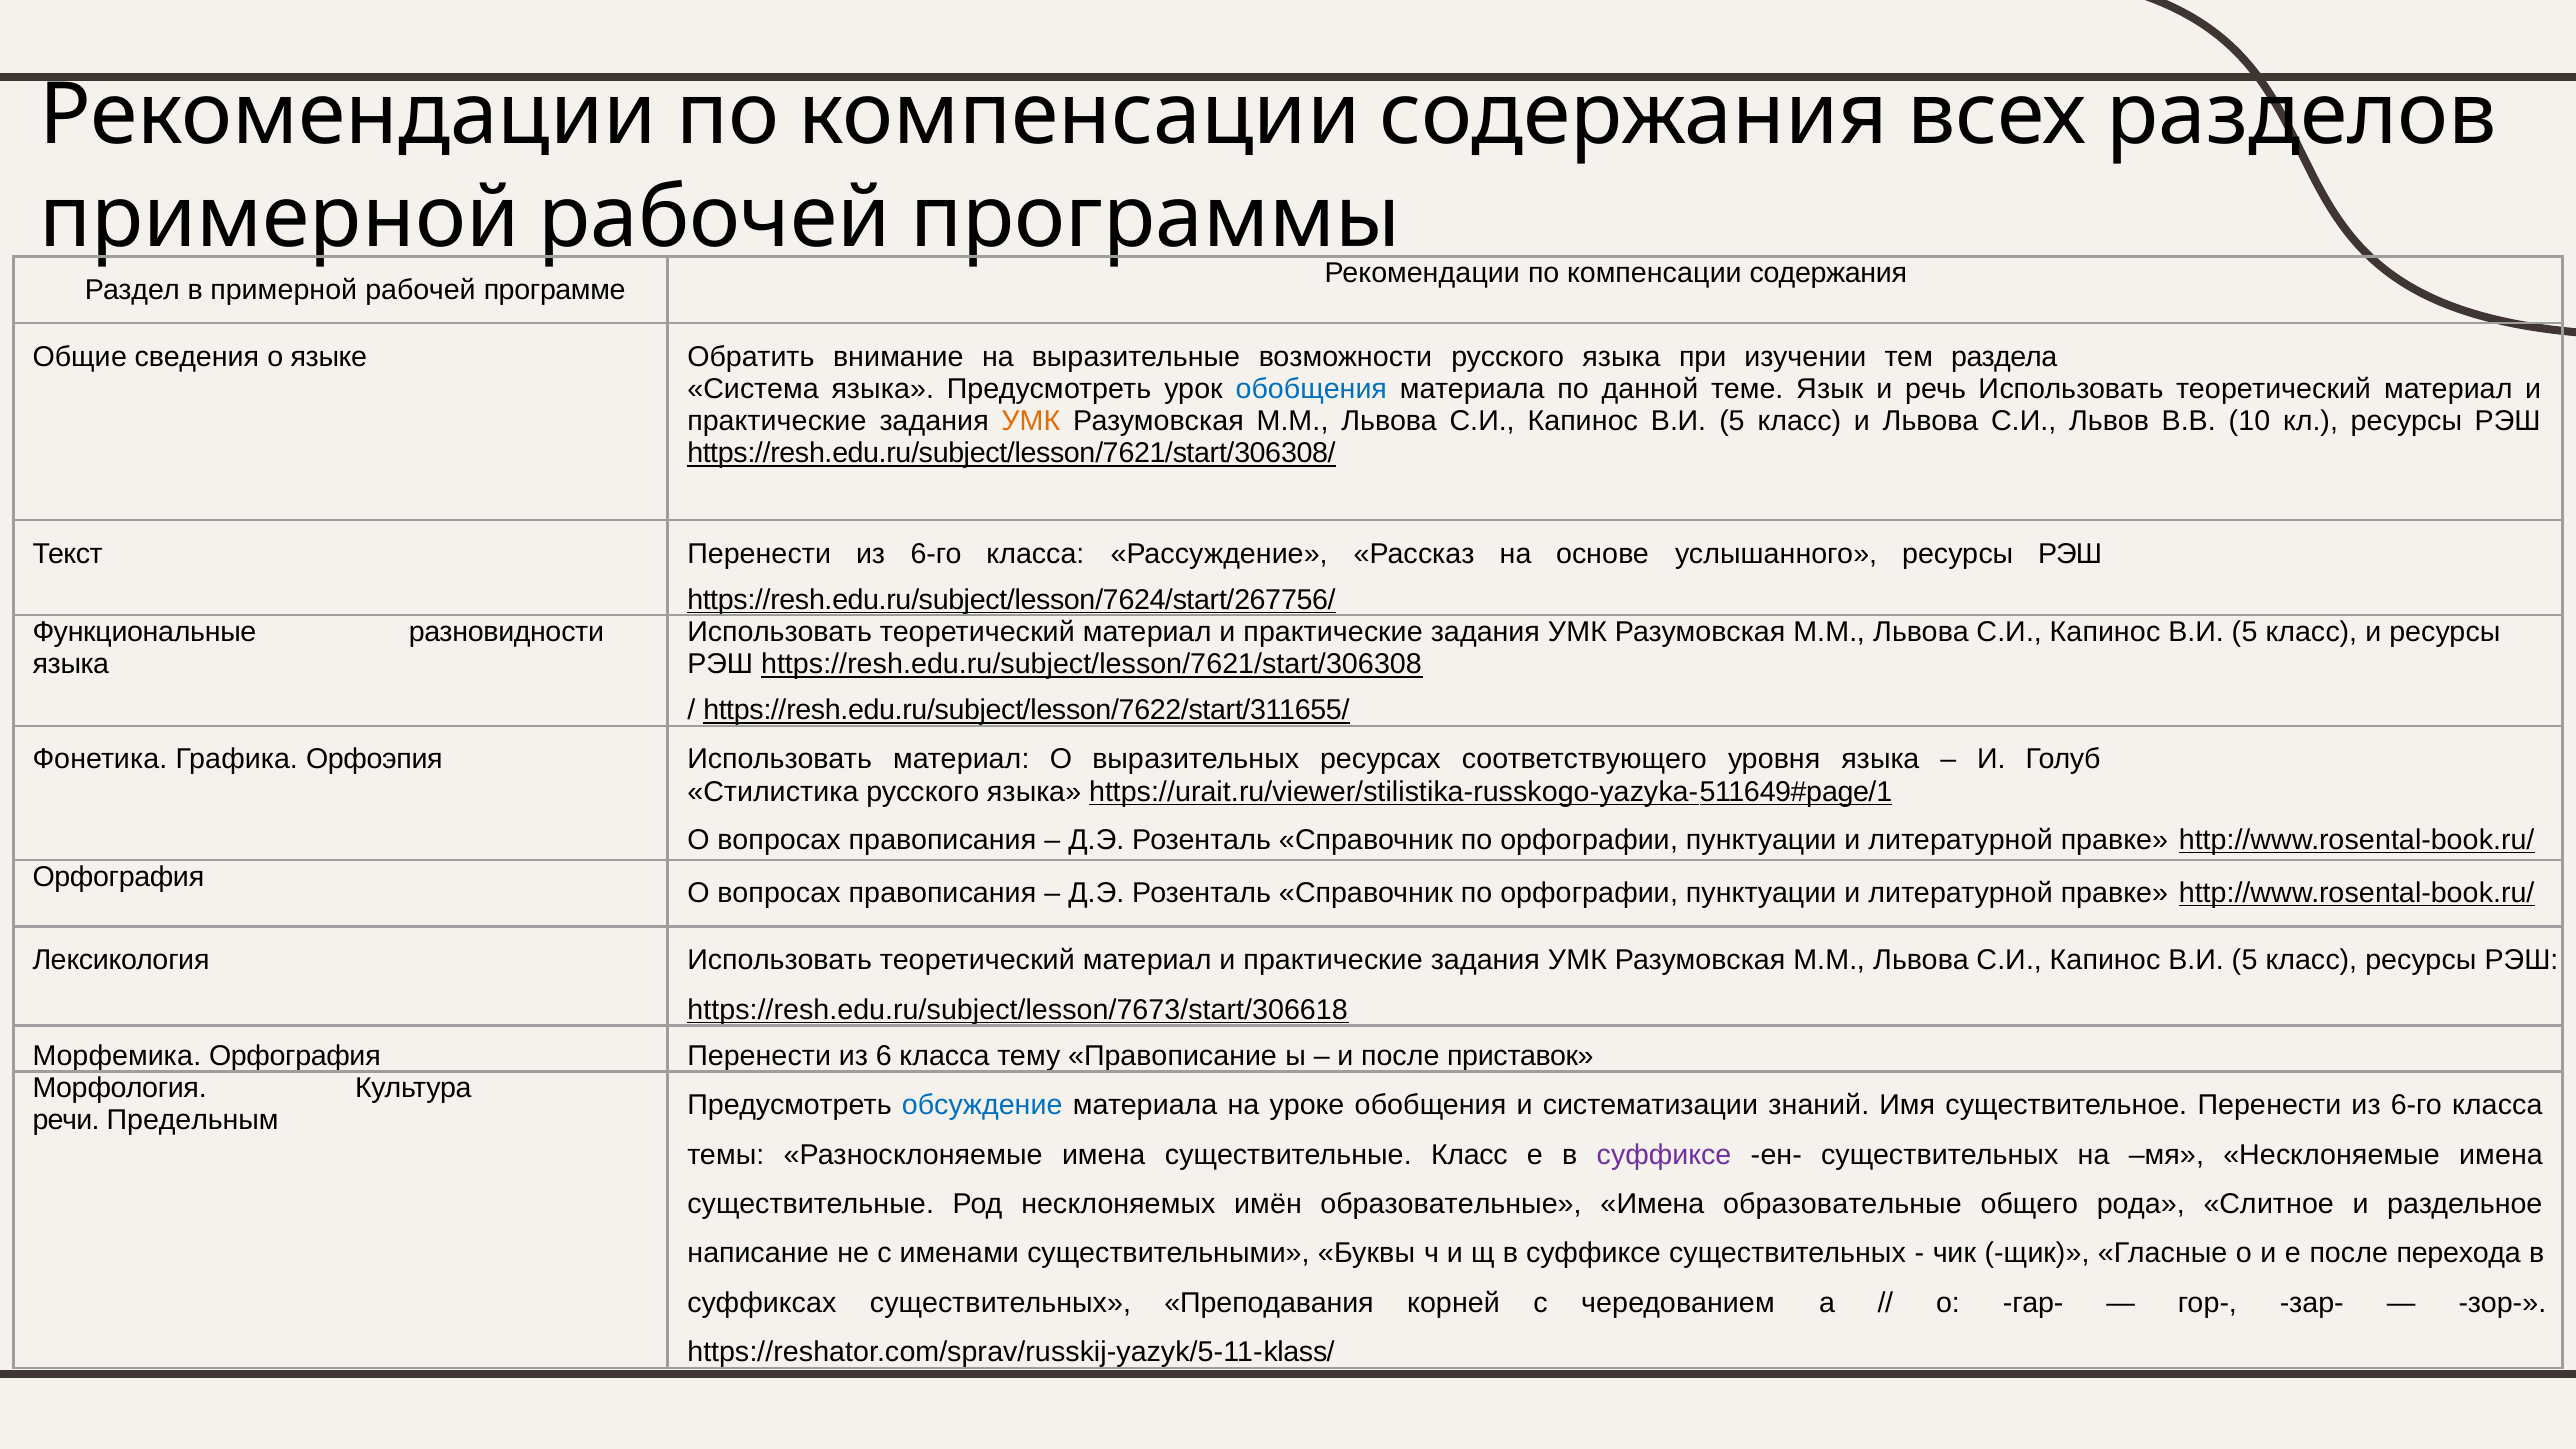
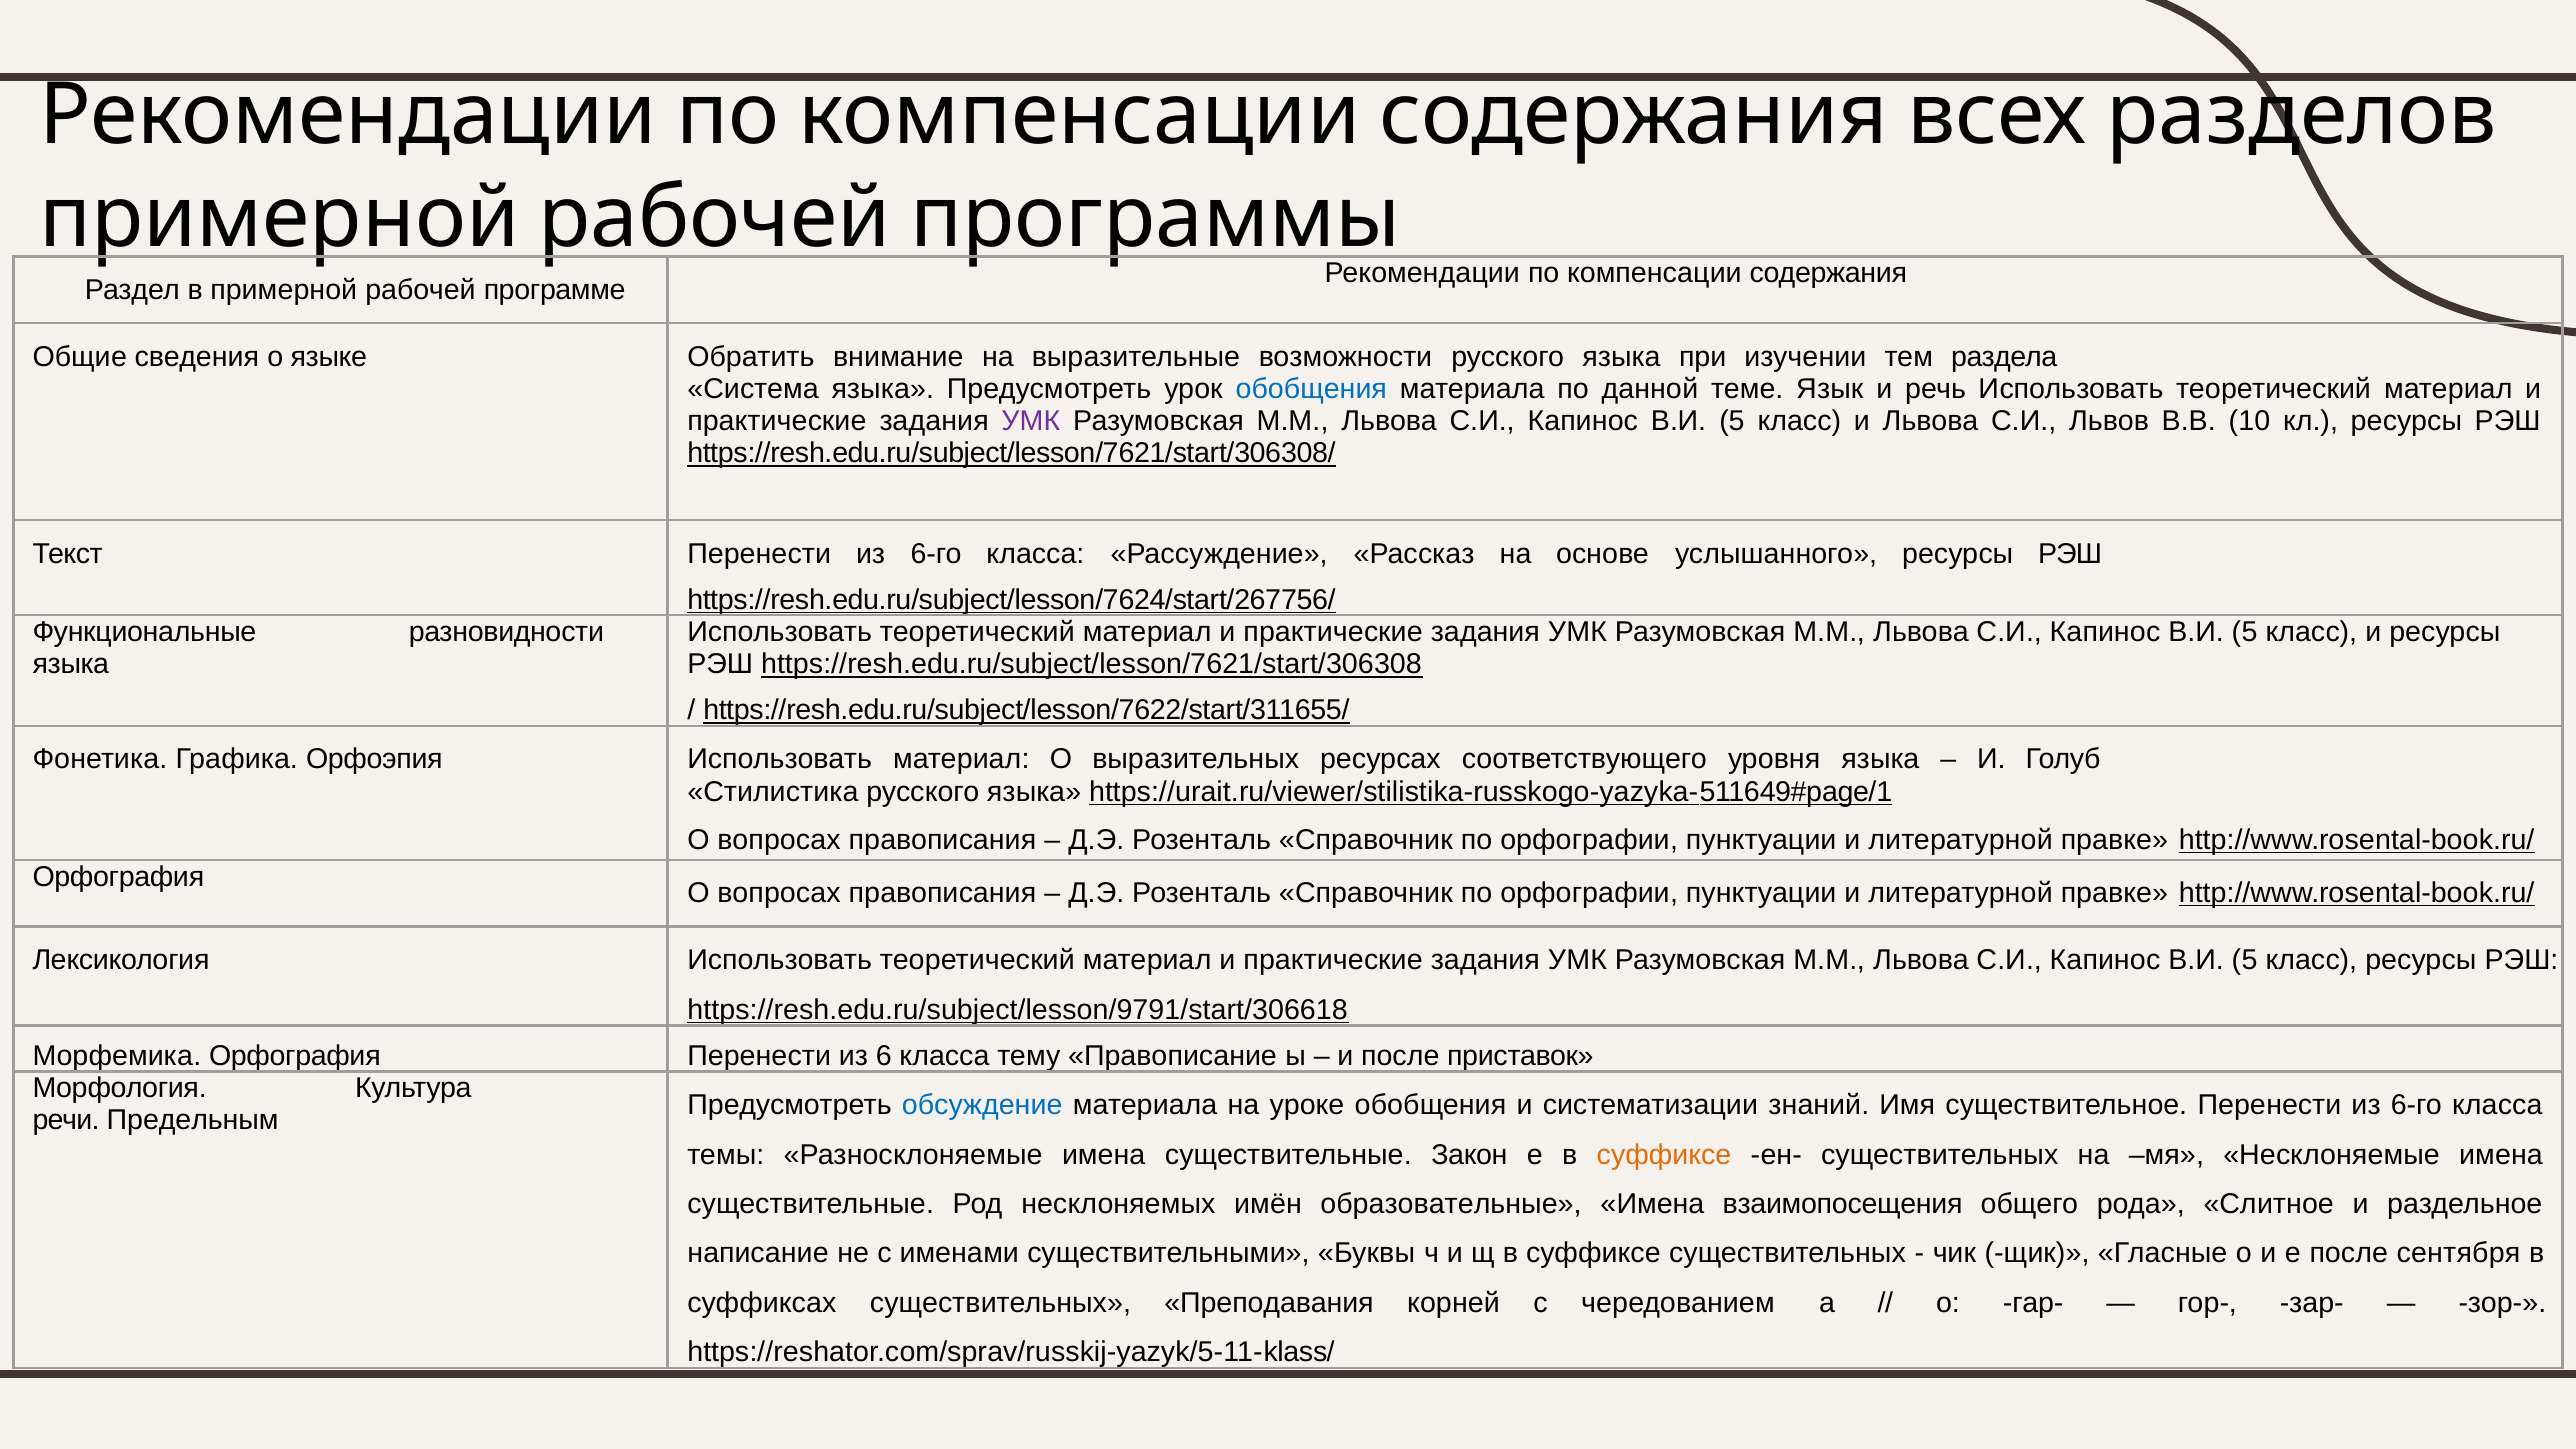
УМК colour: orange -> purple (1031, 421)
https://resh.edu.ru/subject/lesson/7673/start/306618: https://resh.edu.ru/subject/lesson/7673/start/306618 -> https://resh.edu.ru/subject/lesson/9791/start/306618 (1018, 1010)
существительные Класс: Класс -> Закон (1469, 1155)
суффиксе colour: purple -> orange (1664, 1155)
Имена образовательные: образовательные -> взаимопосещения (1843, 1204)
перехода: перехода -> сентября (2458, 1254)
